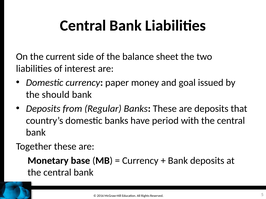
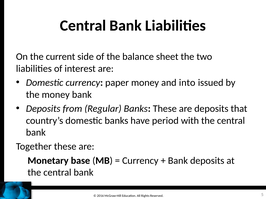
goal: goal -> into (187, 83)
the should: should -> money (56, 95)
